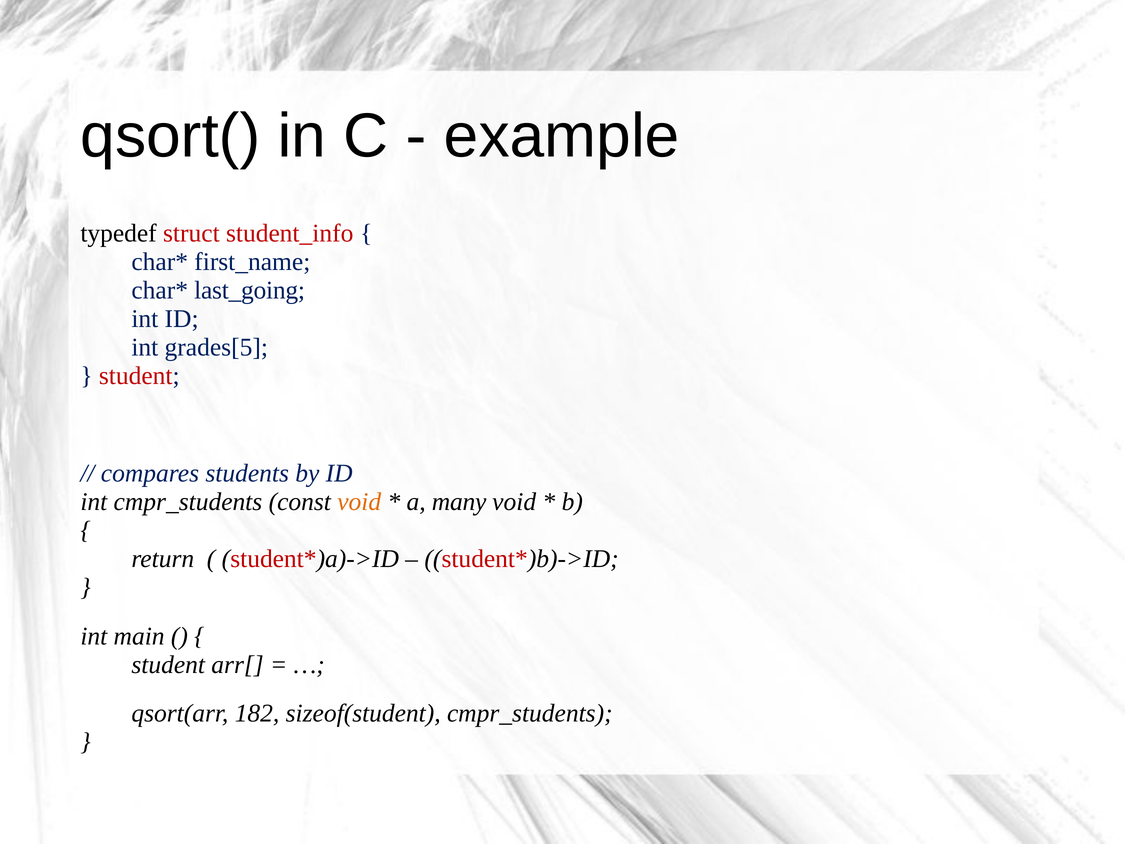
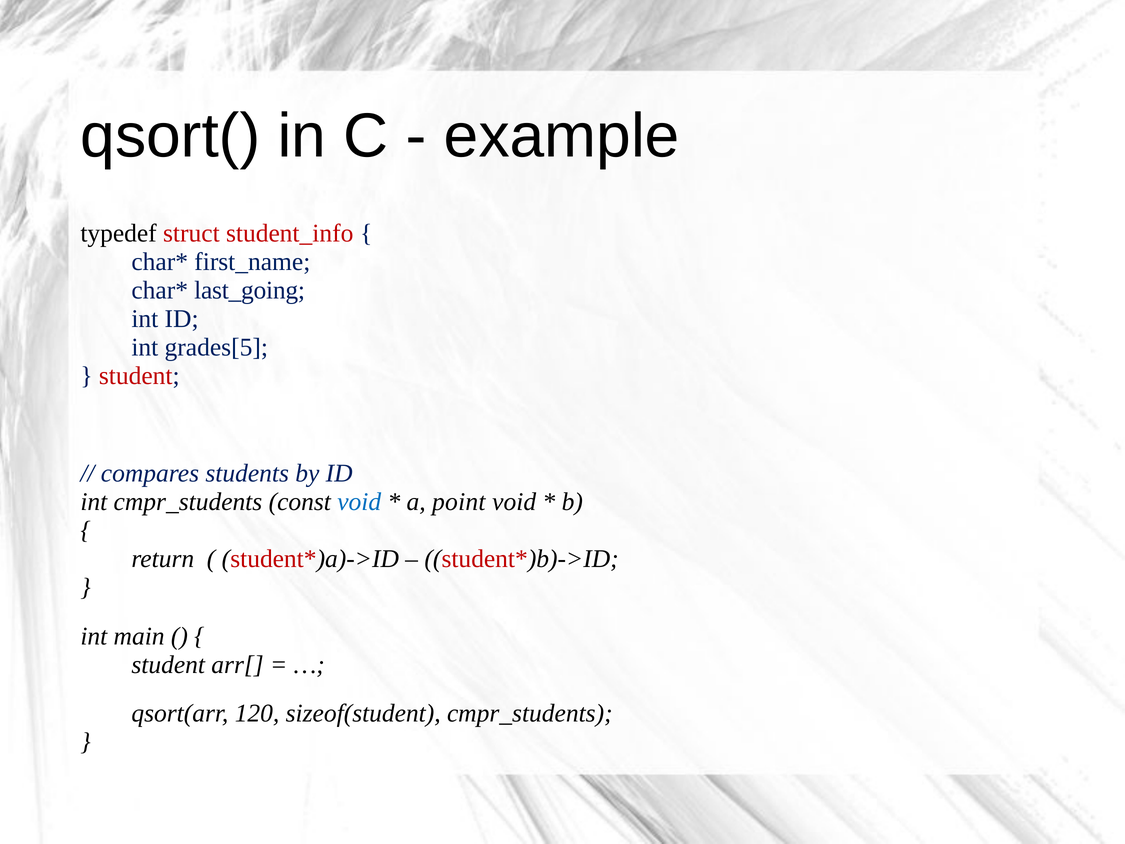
void colour: orange -> blue (359, 502)
many: many -> point (459, 502)
182: 182 -> 120 (257, 713)
